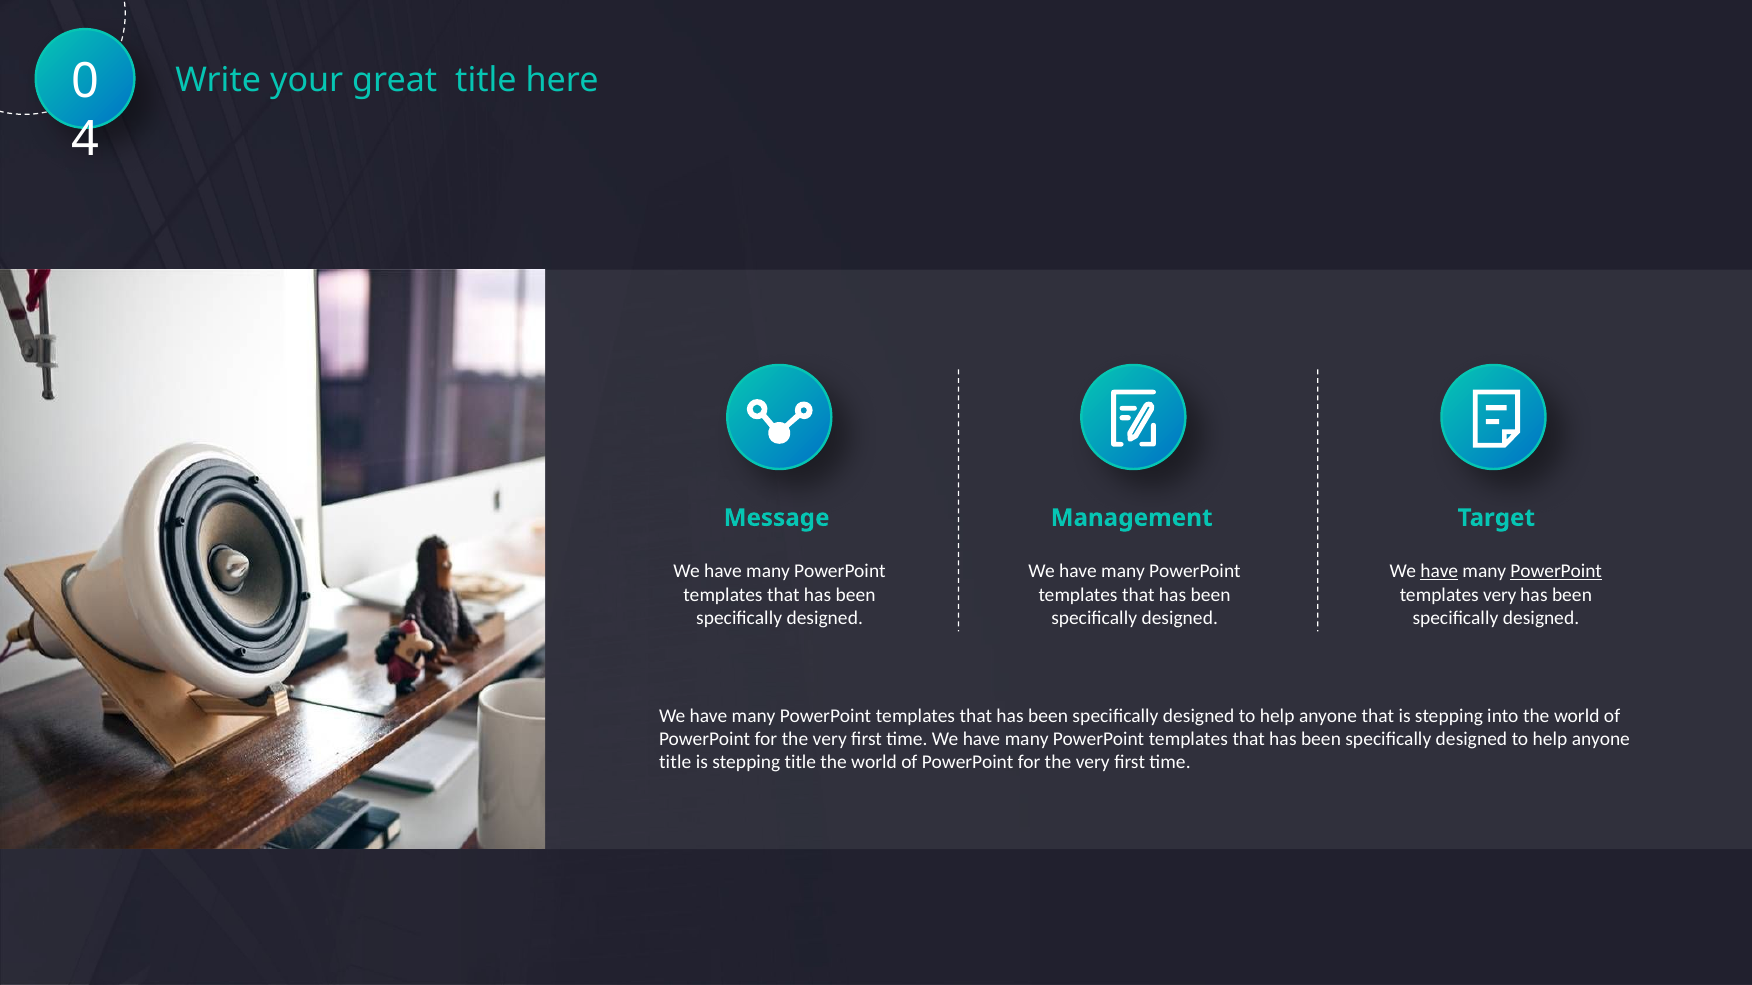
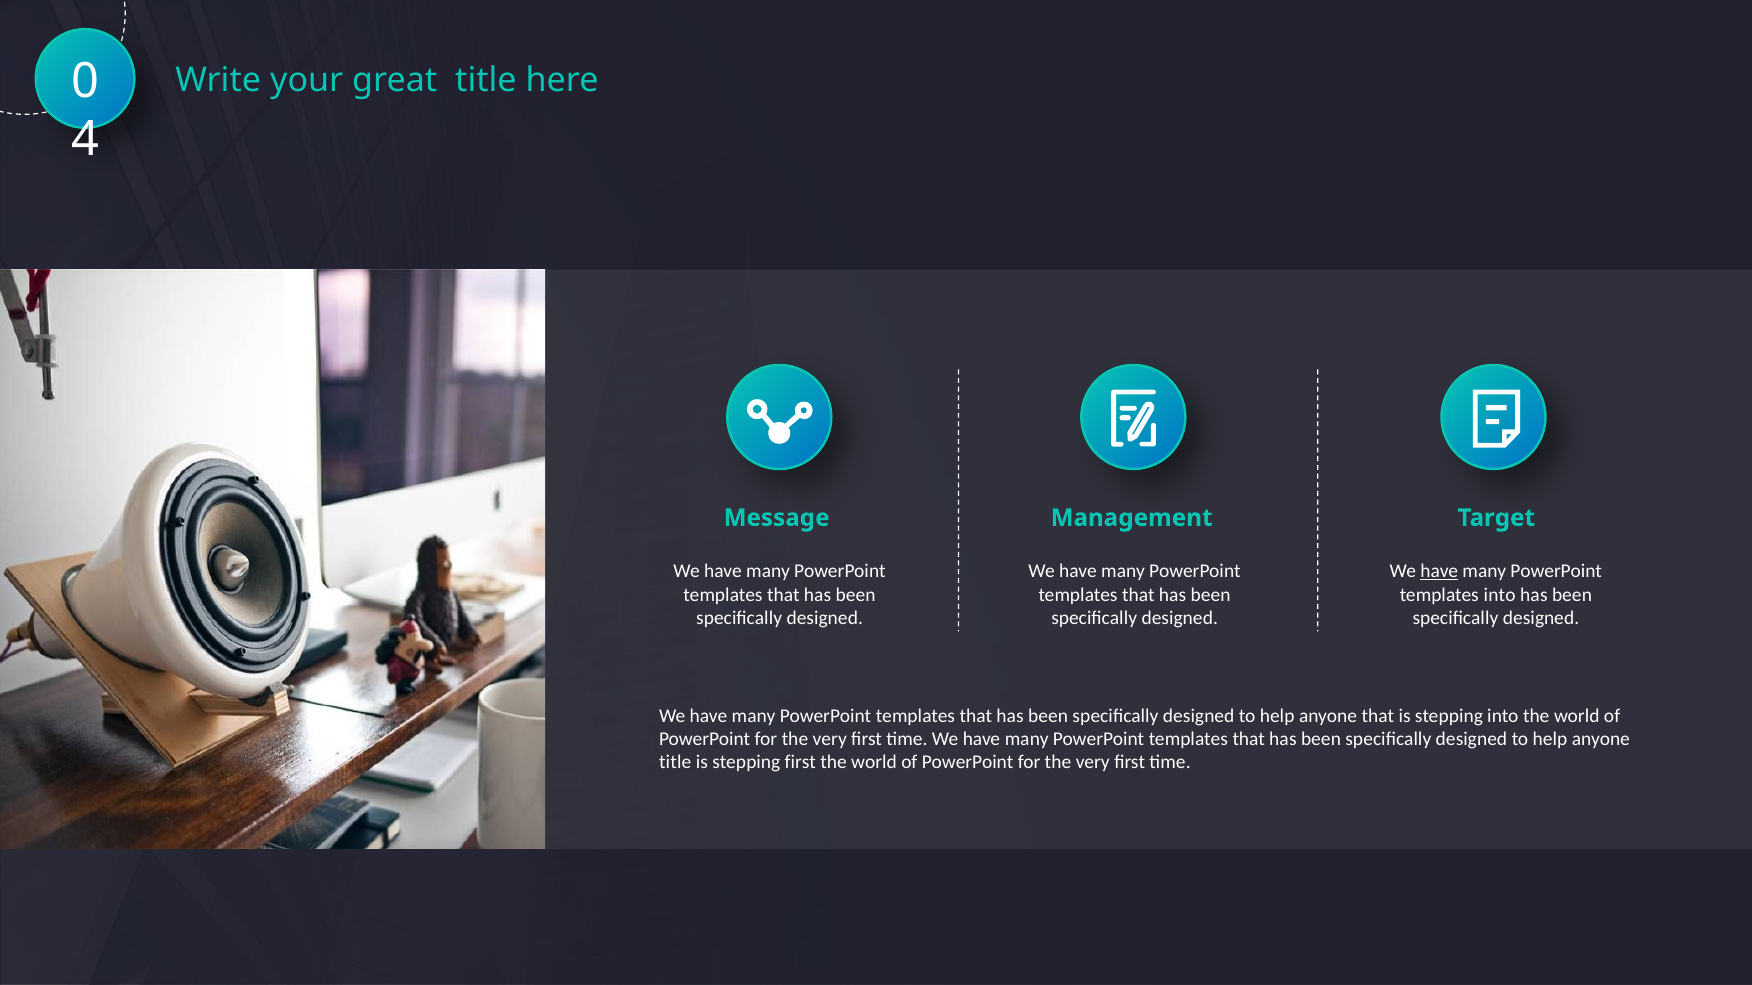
PowerPoint underline: present -> none (1556, 572)
templates very: very -> into (1500, 595)
stepping title: title -> first (800, 763)
